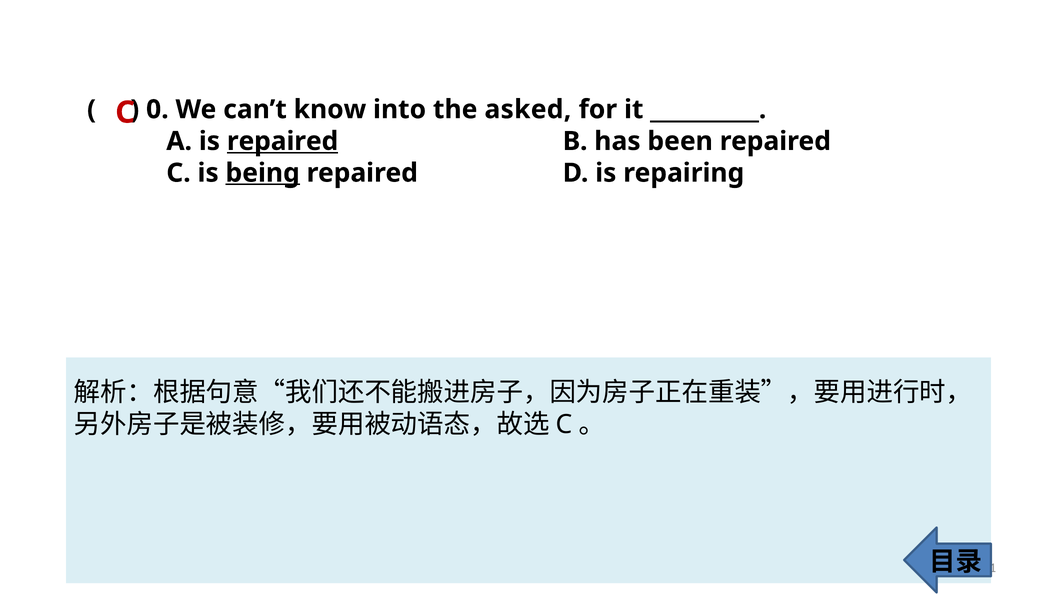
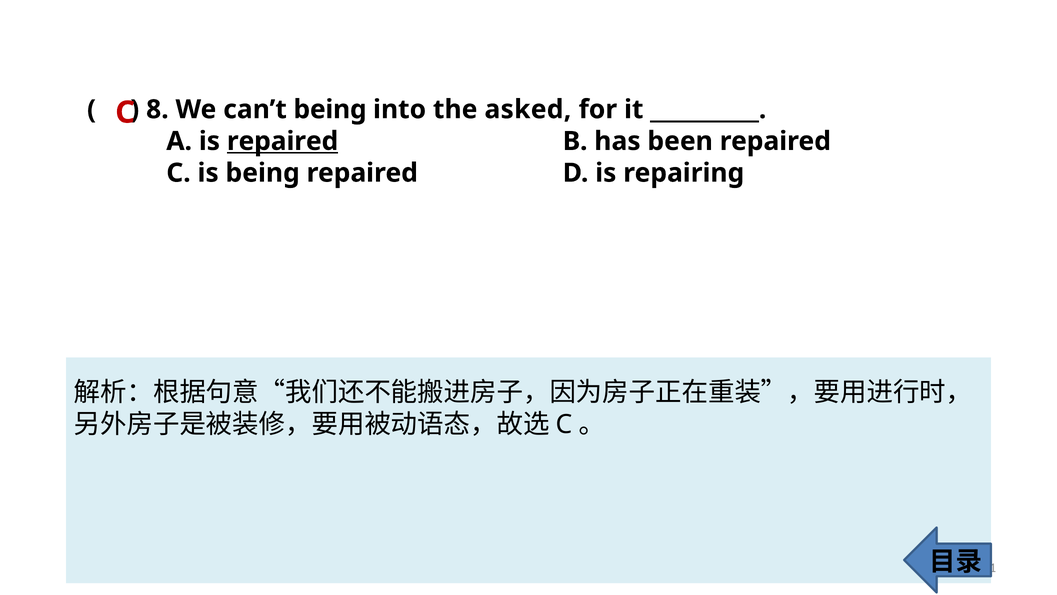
0: 0 -> 8 (157, 109)
can’t know: know -> being (330, 109)
being underline: present -> none (263, 173)
